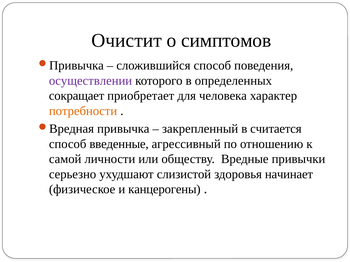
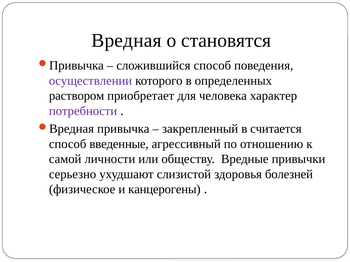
Очистит: Очистит -> Вредная (127, 40)
симптомов: симптомов -> становятся (226, 40)
сокращает: сокращает -> раствором (77, 96)
потребности colour: orange -> purple (83, 111)
начинает: начинает -> болезней (289, 175)
